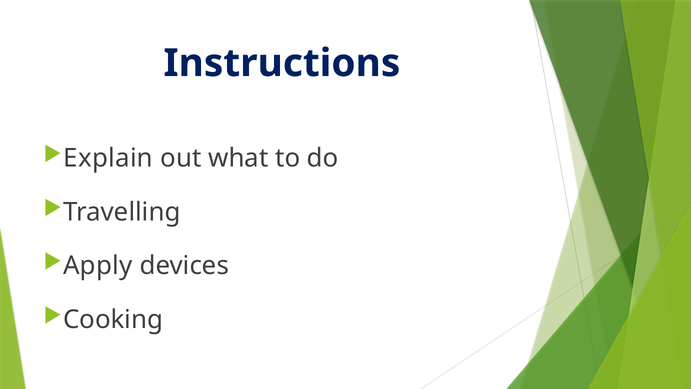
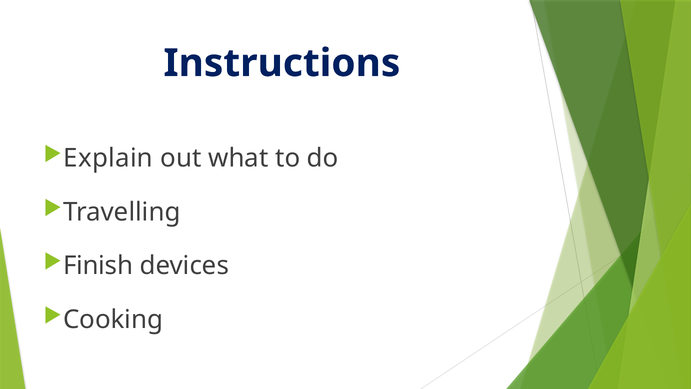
Apply: Apply -> Finish (98, 266)
